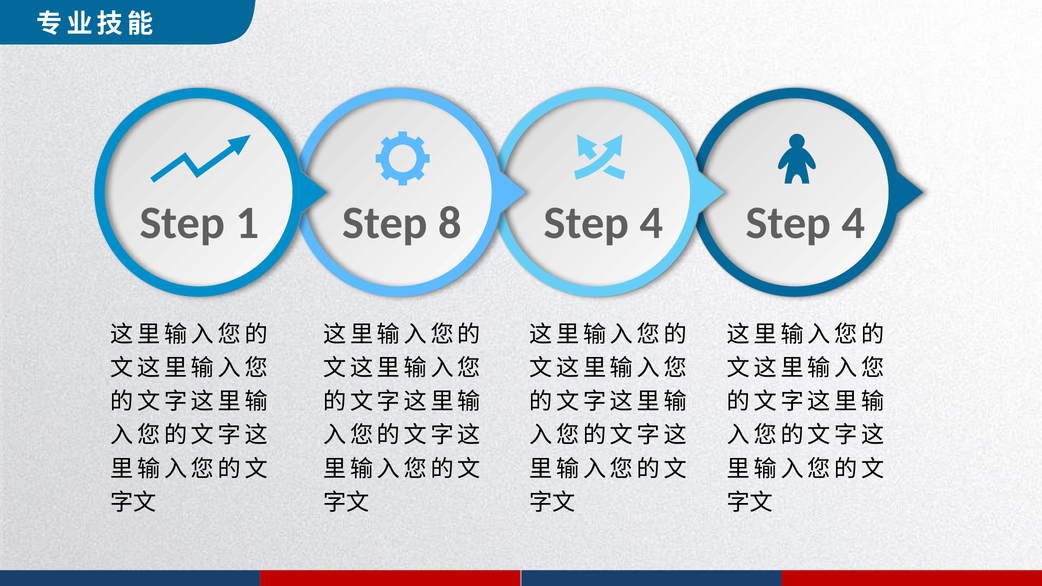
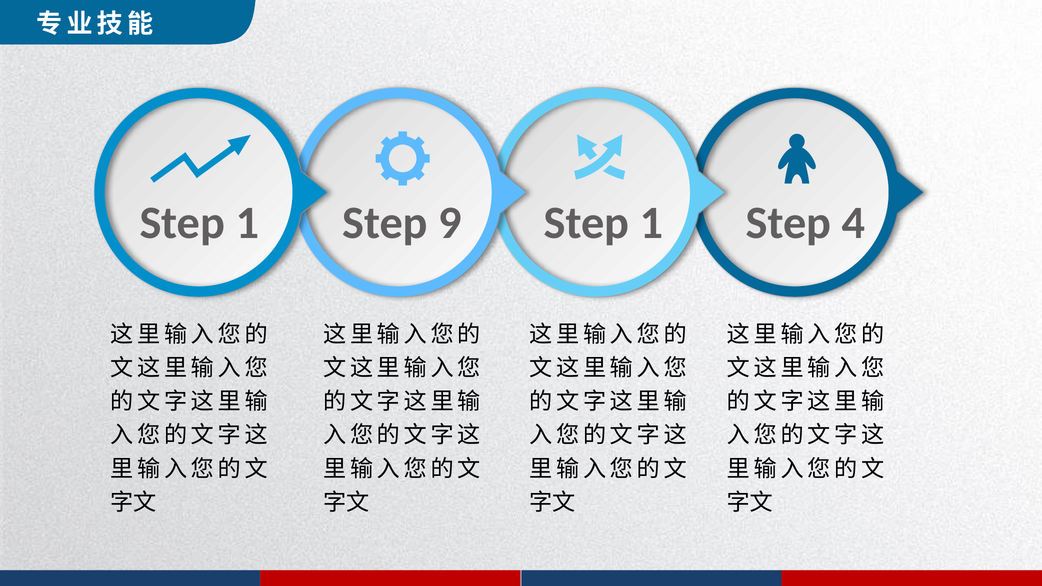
8: 8 -> 9 (450, 223)
4: 4 -> 1 (651, 223)
